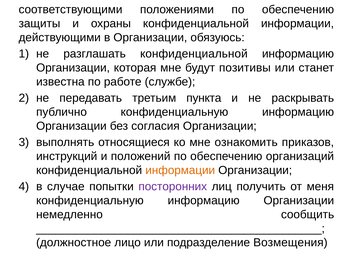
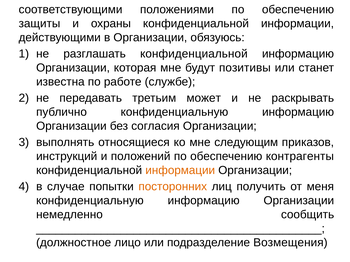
пункта: пункта -> может (204, 98)
ознакомить: ознакомить -> следующим (246, 143)
организаций: организаций -> контрагенты (300, 157)
посторонних colour: purple -> orange (173, 187)
